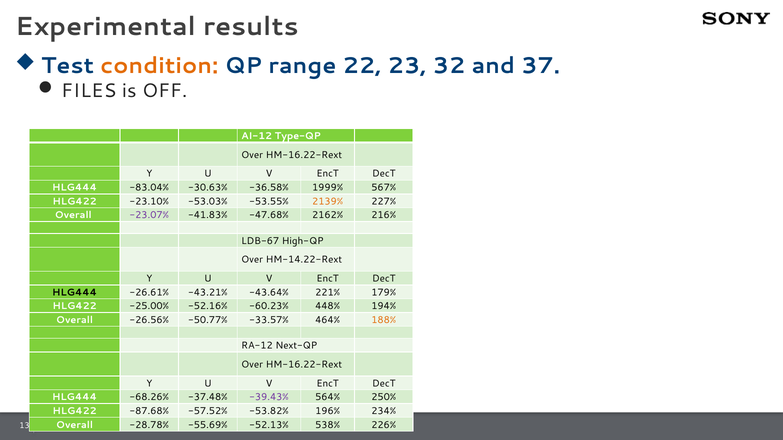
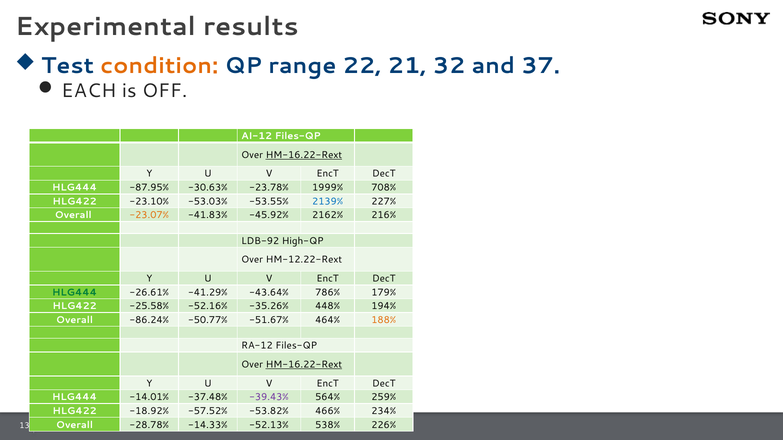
23: 23 -> 21 (407, 66)
FILES: FILES -> EACH (89, 91)
AI-12 Type-QP: Type-QP -> Files-QP (298, 136)
HM-16.22-Rext underline: none -> present (304, 155)
-83.04%: -83.04% -> -87.95% (149, 187)
-36.58%: -36.58% -> -23.78% (269, 187)
567%: 567% -> 708% (384, 187)
2139% colour: orange -> blue (328, 201)
-23.07% colour: purple -> orange (149, 215)
-47.68%: -47.68% -> -45.92% (269, 215)
LDB-67: LDB-67 -> LDB-92 (260, 241)
HM-14.22-Rext: HM-14.22-Rext -> HM-12.22-Rext (304, 260)
HLG444 colour: black -> green (75, 292)
-43.21%: -43.21% -> -41.29% (208, 292)
221%: 221% -> 786% (328, 292)
-25.00%: -25.00% -> -25.58% (149, 306)
-60.23%: -60.23% -> -35.26% (269, 306)
-26.56%: -26.56% -> -86.24% (149, 320)
-33.57%: -33.57% -> -51.67% (269, 320)
RA-12 Next-QP: Next-QP -> Files-QP (296, 346)
HM-16.22-Rext underline: none -> present (304, 364)
-68.26%: -68.26% -> -14.01% (149, 397)
250%: 250% -> 259% (384, 397)
-87.68%: -87.68% -> -18.92% (149, 411)
196%: 196% -> 466% (328, 411)
-55.69%: -55.69% -> -14.33% (208, 425)
